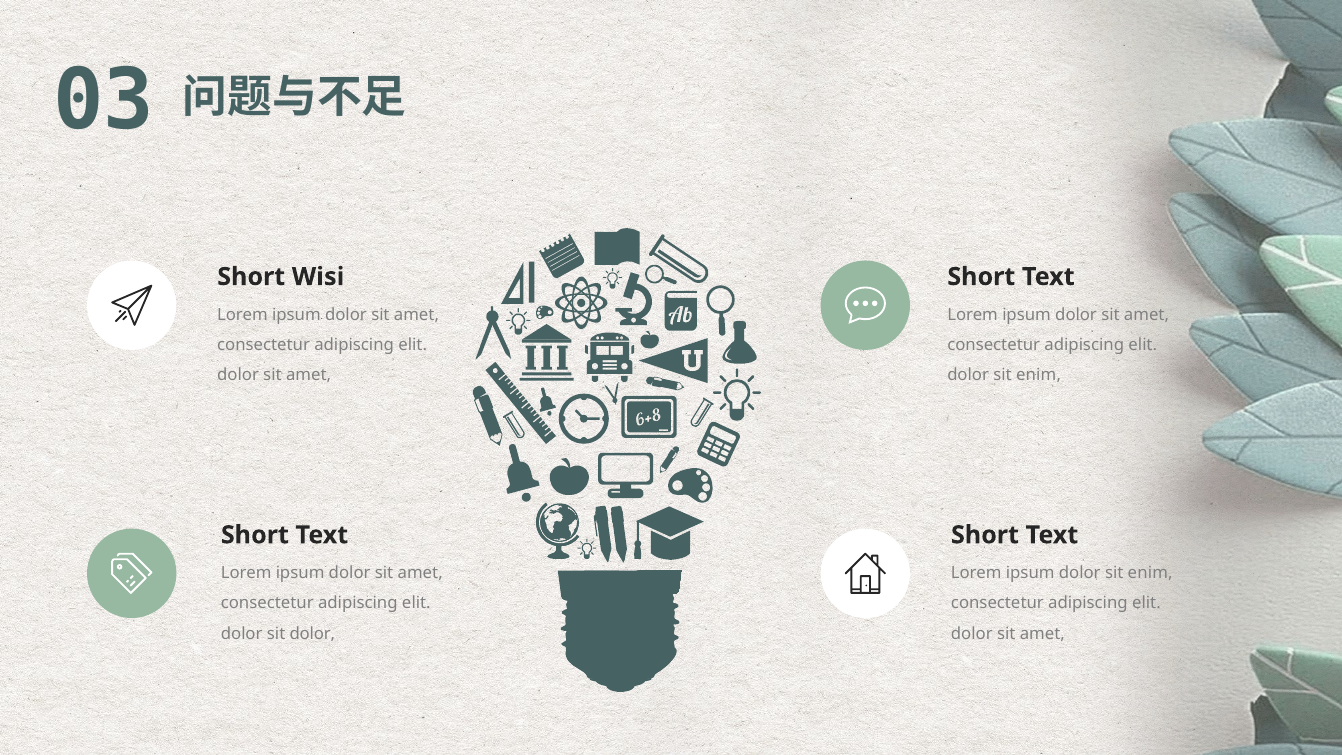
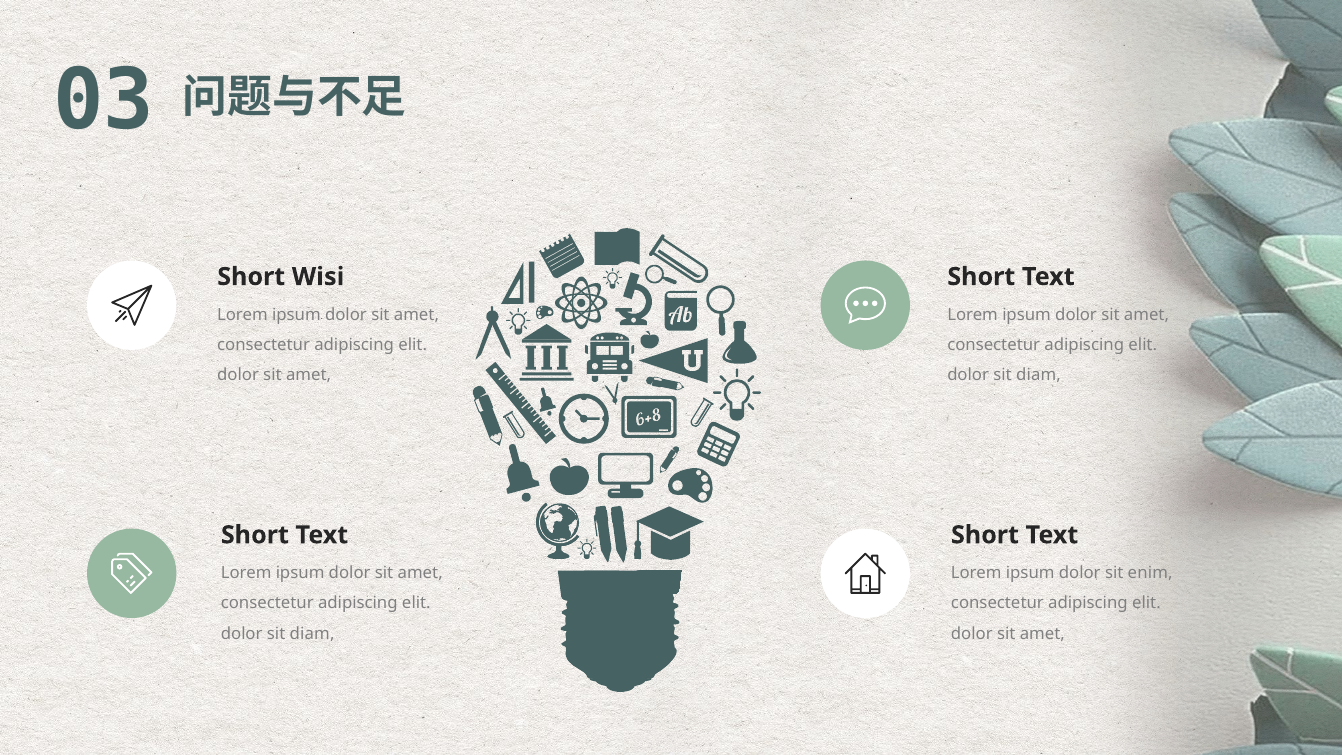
enim: enim -> diam (1039, 375)
dolor: dolor -> diam (312, 633)
